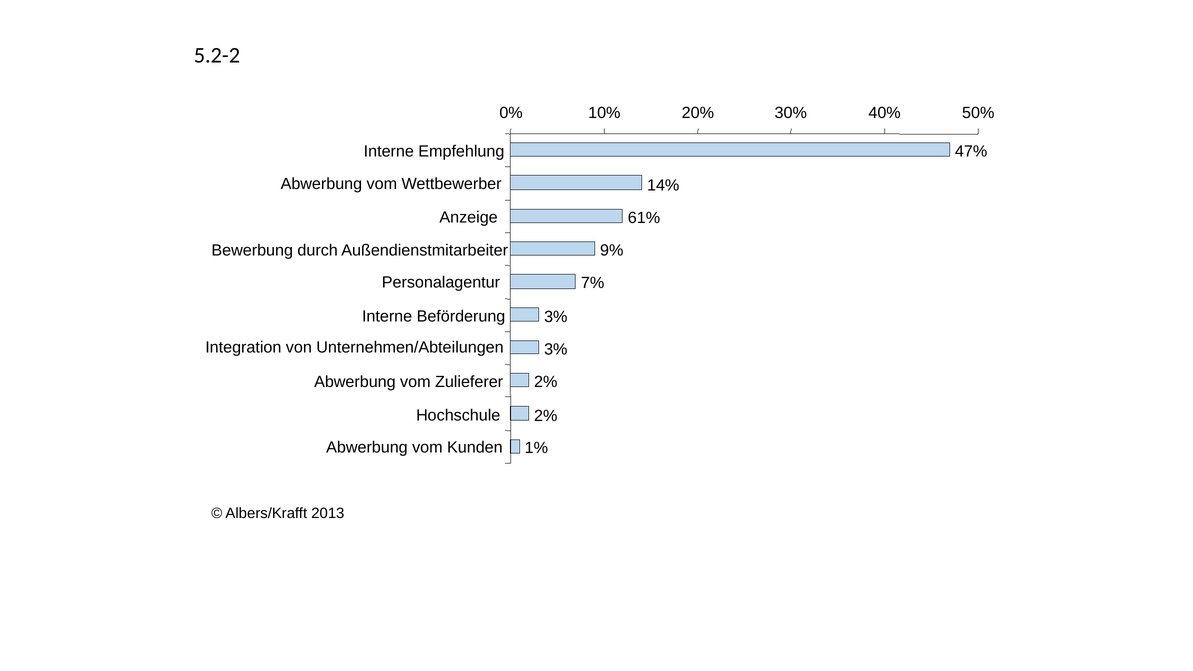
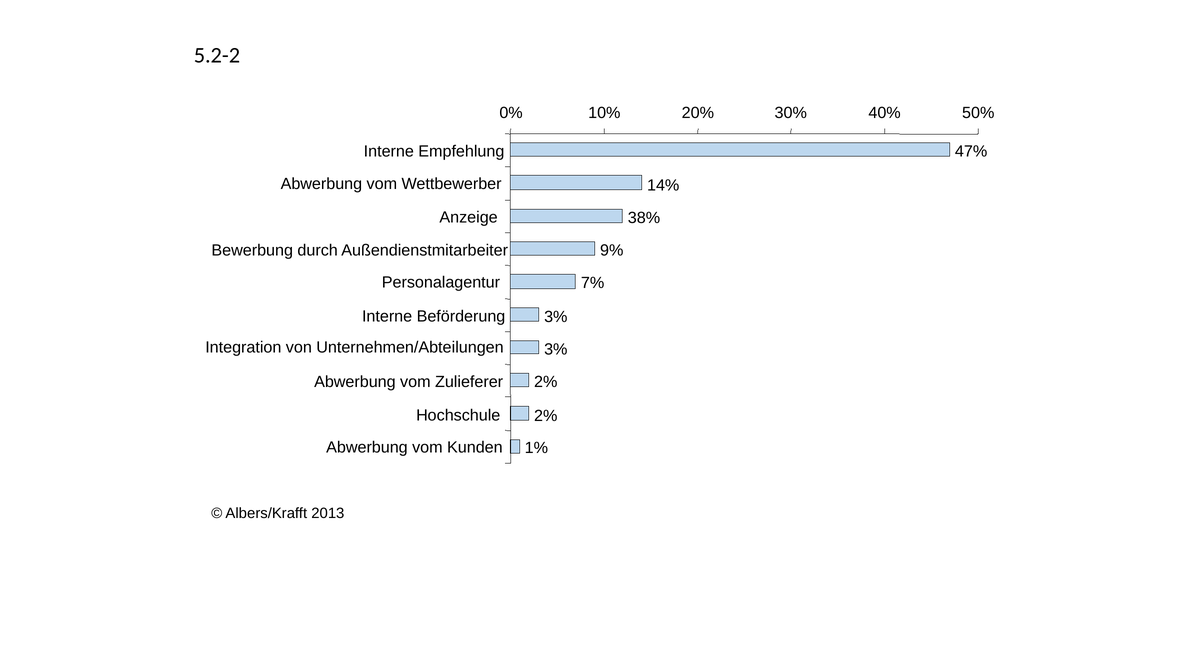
61%: 61% -> 38% (644, 218)
